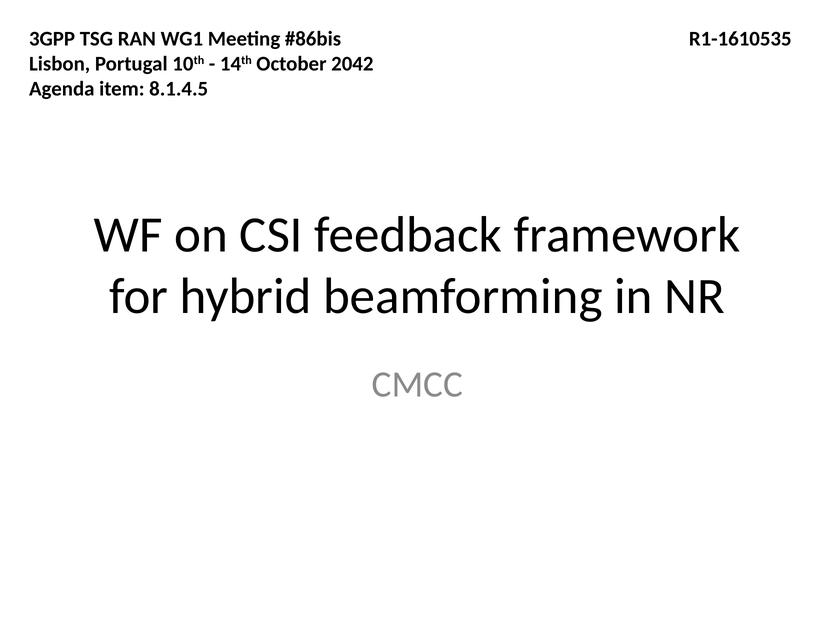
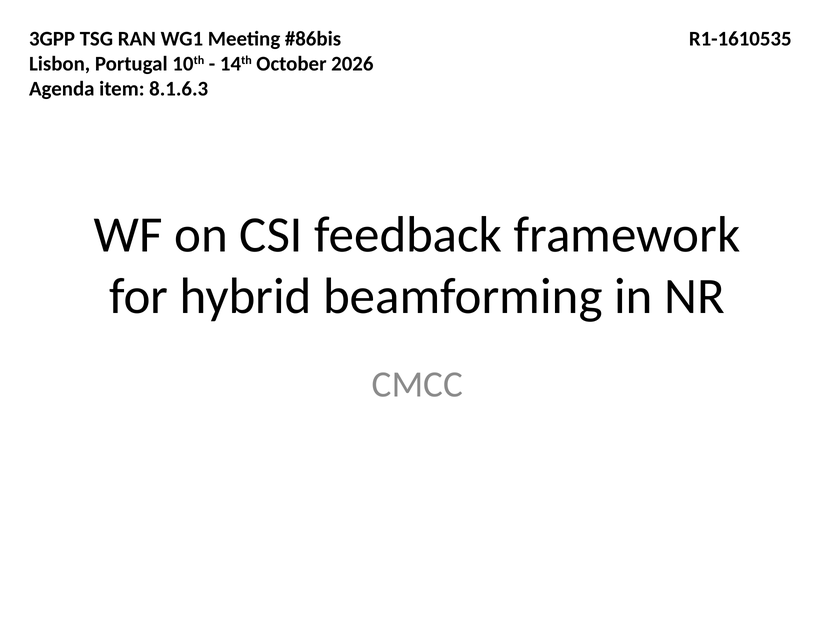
2042: 2042 -> 2026 (352, 64)
8.1.4.5: 8.1.4.5 -> 8.1.6.3 (179, 89)
